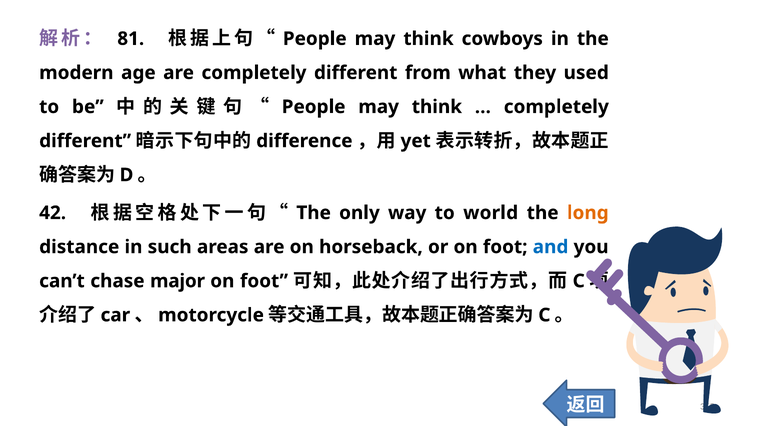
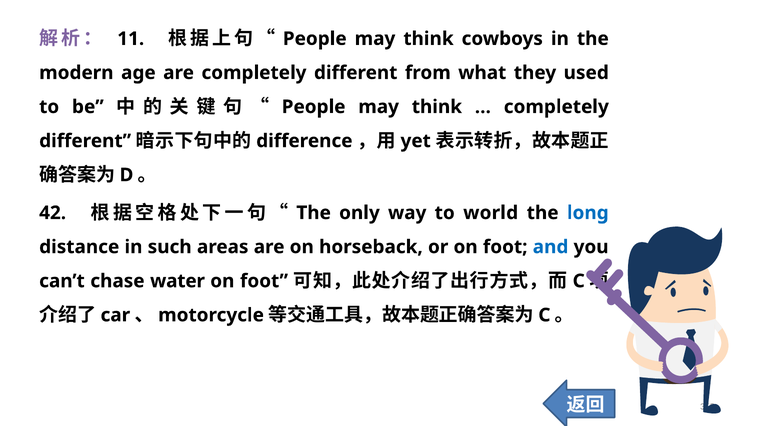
81: 81 -> 11 (131, 39)
long colour: orange -> blue (588, 213)
major: major -> water (178, 281)
